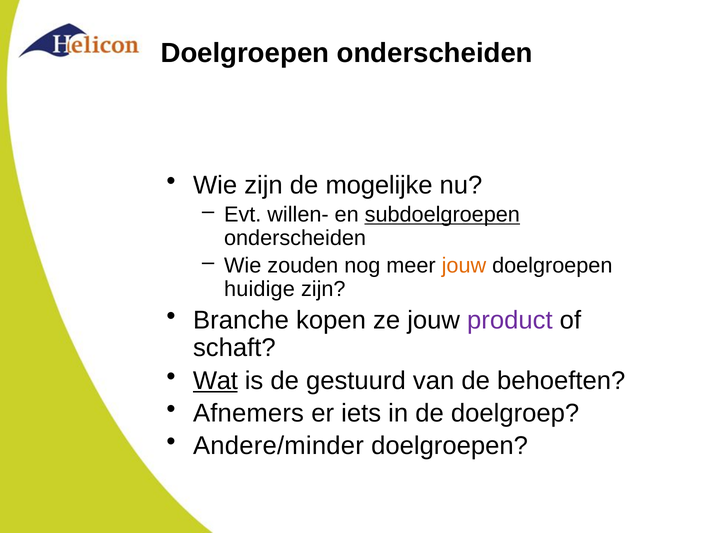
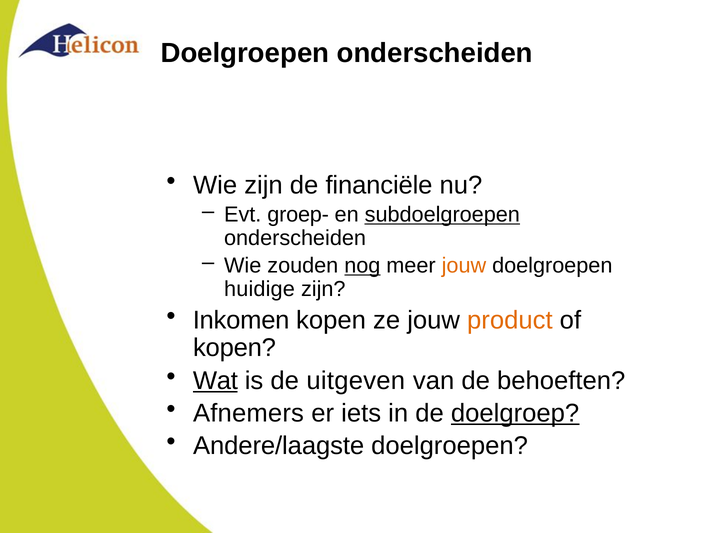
mogelijke: mogelijke -> financiële (379, 185)
willen-: willen- -> groep- (298, 214)
nog underline: none -> present (362, 265)
Branche: Branche -> Inkomen (241, 320)
product colour: purple -> orange (510, 320)
schaft: schaft -> kopen (234, 348)
gestuurd: gestuurd -> uitgeven (356, 380)
doelgroep underline: none -> present (515, 413)
Andere/minder: Andere/minder -> Andere/laagste (279, 446)
